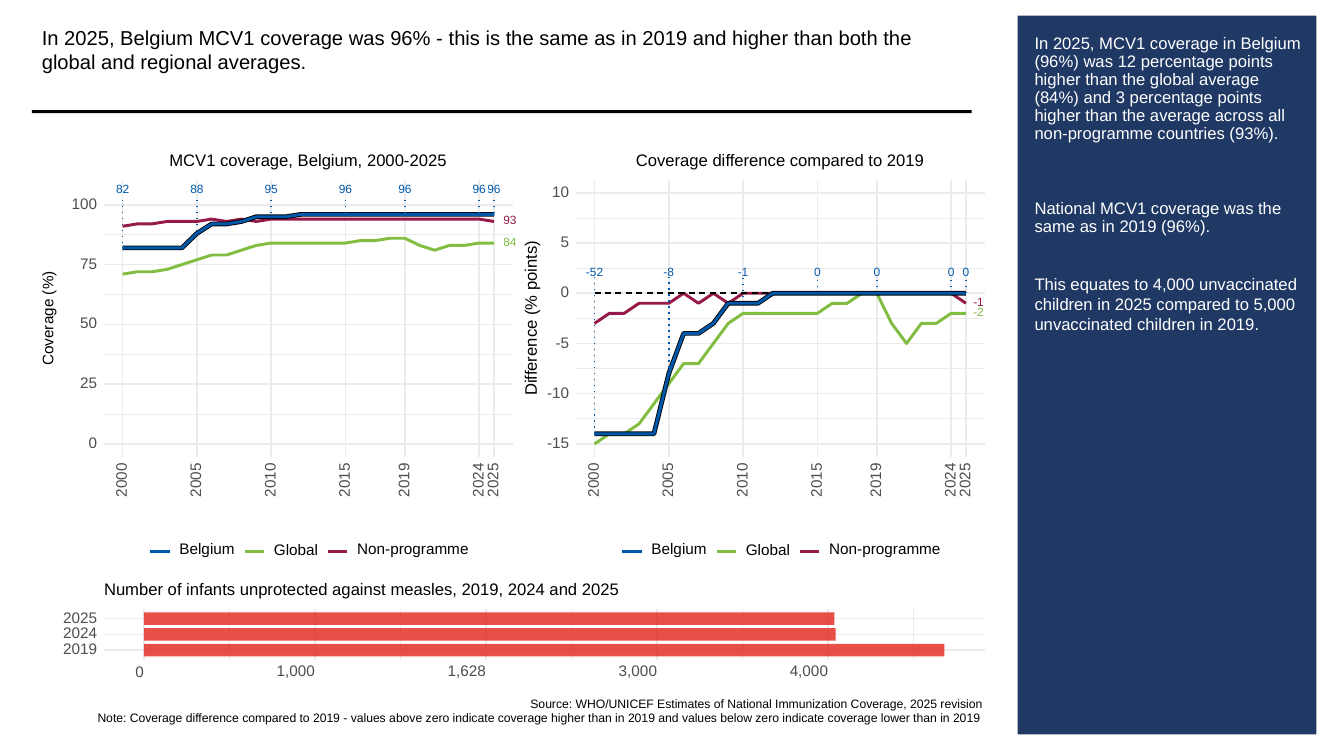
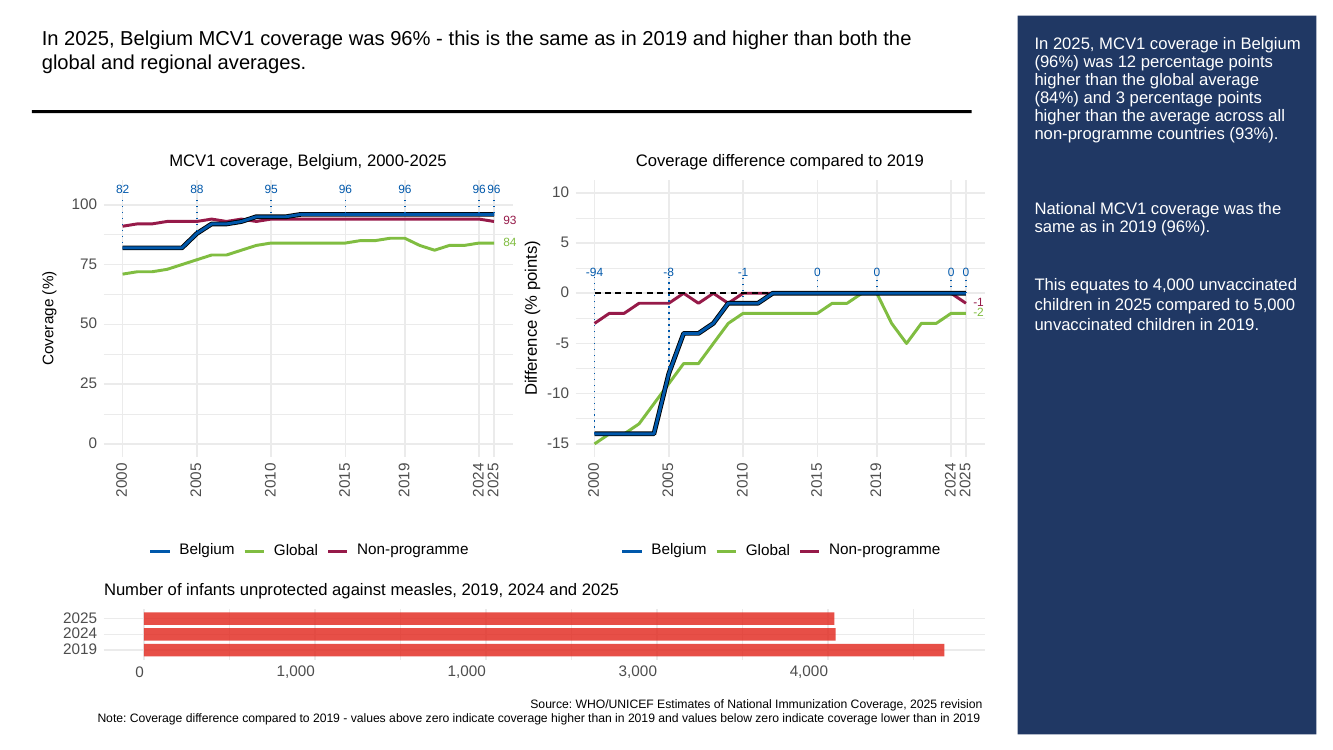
-52: -52 -> -94 (595, 273)
1,000 1,628: 1,628 -> 1,000 (467, 672)
